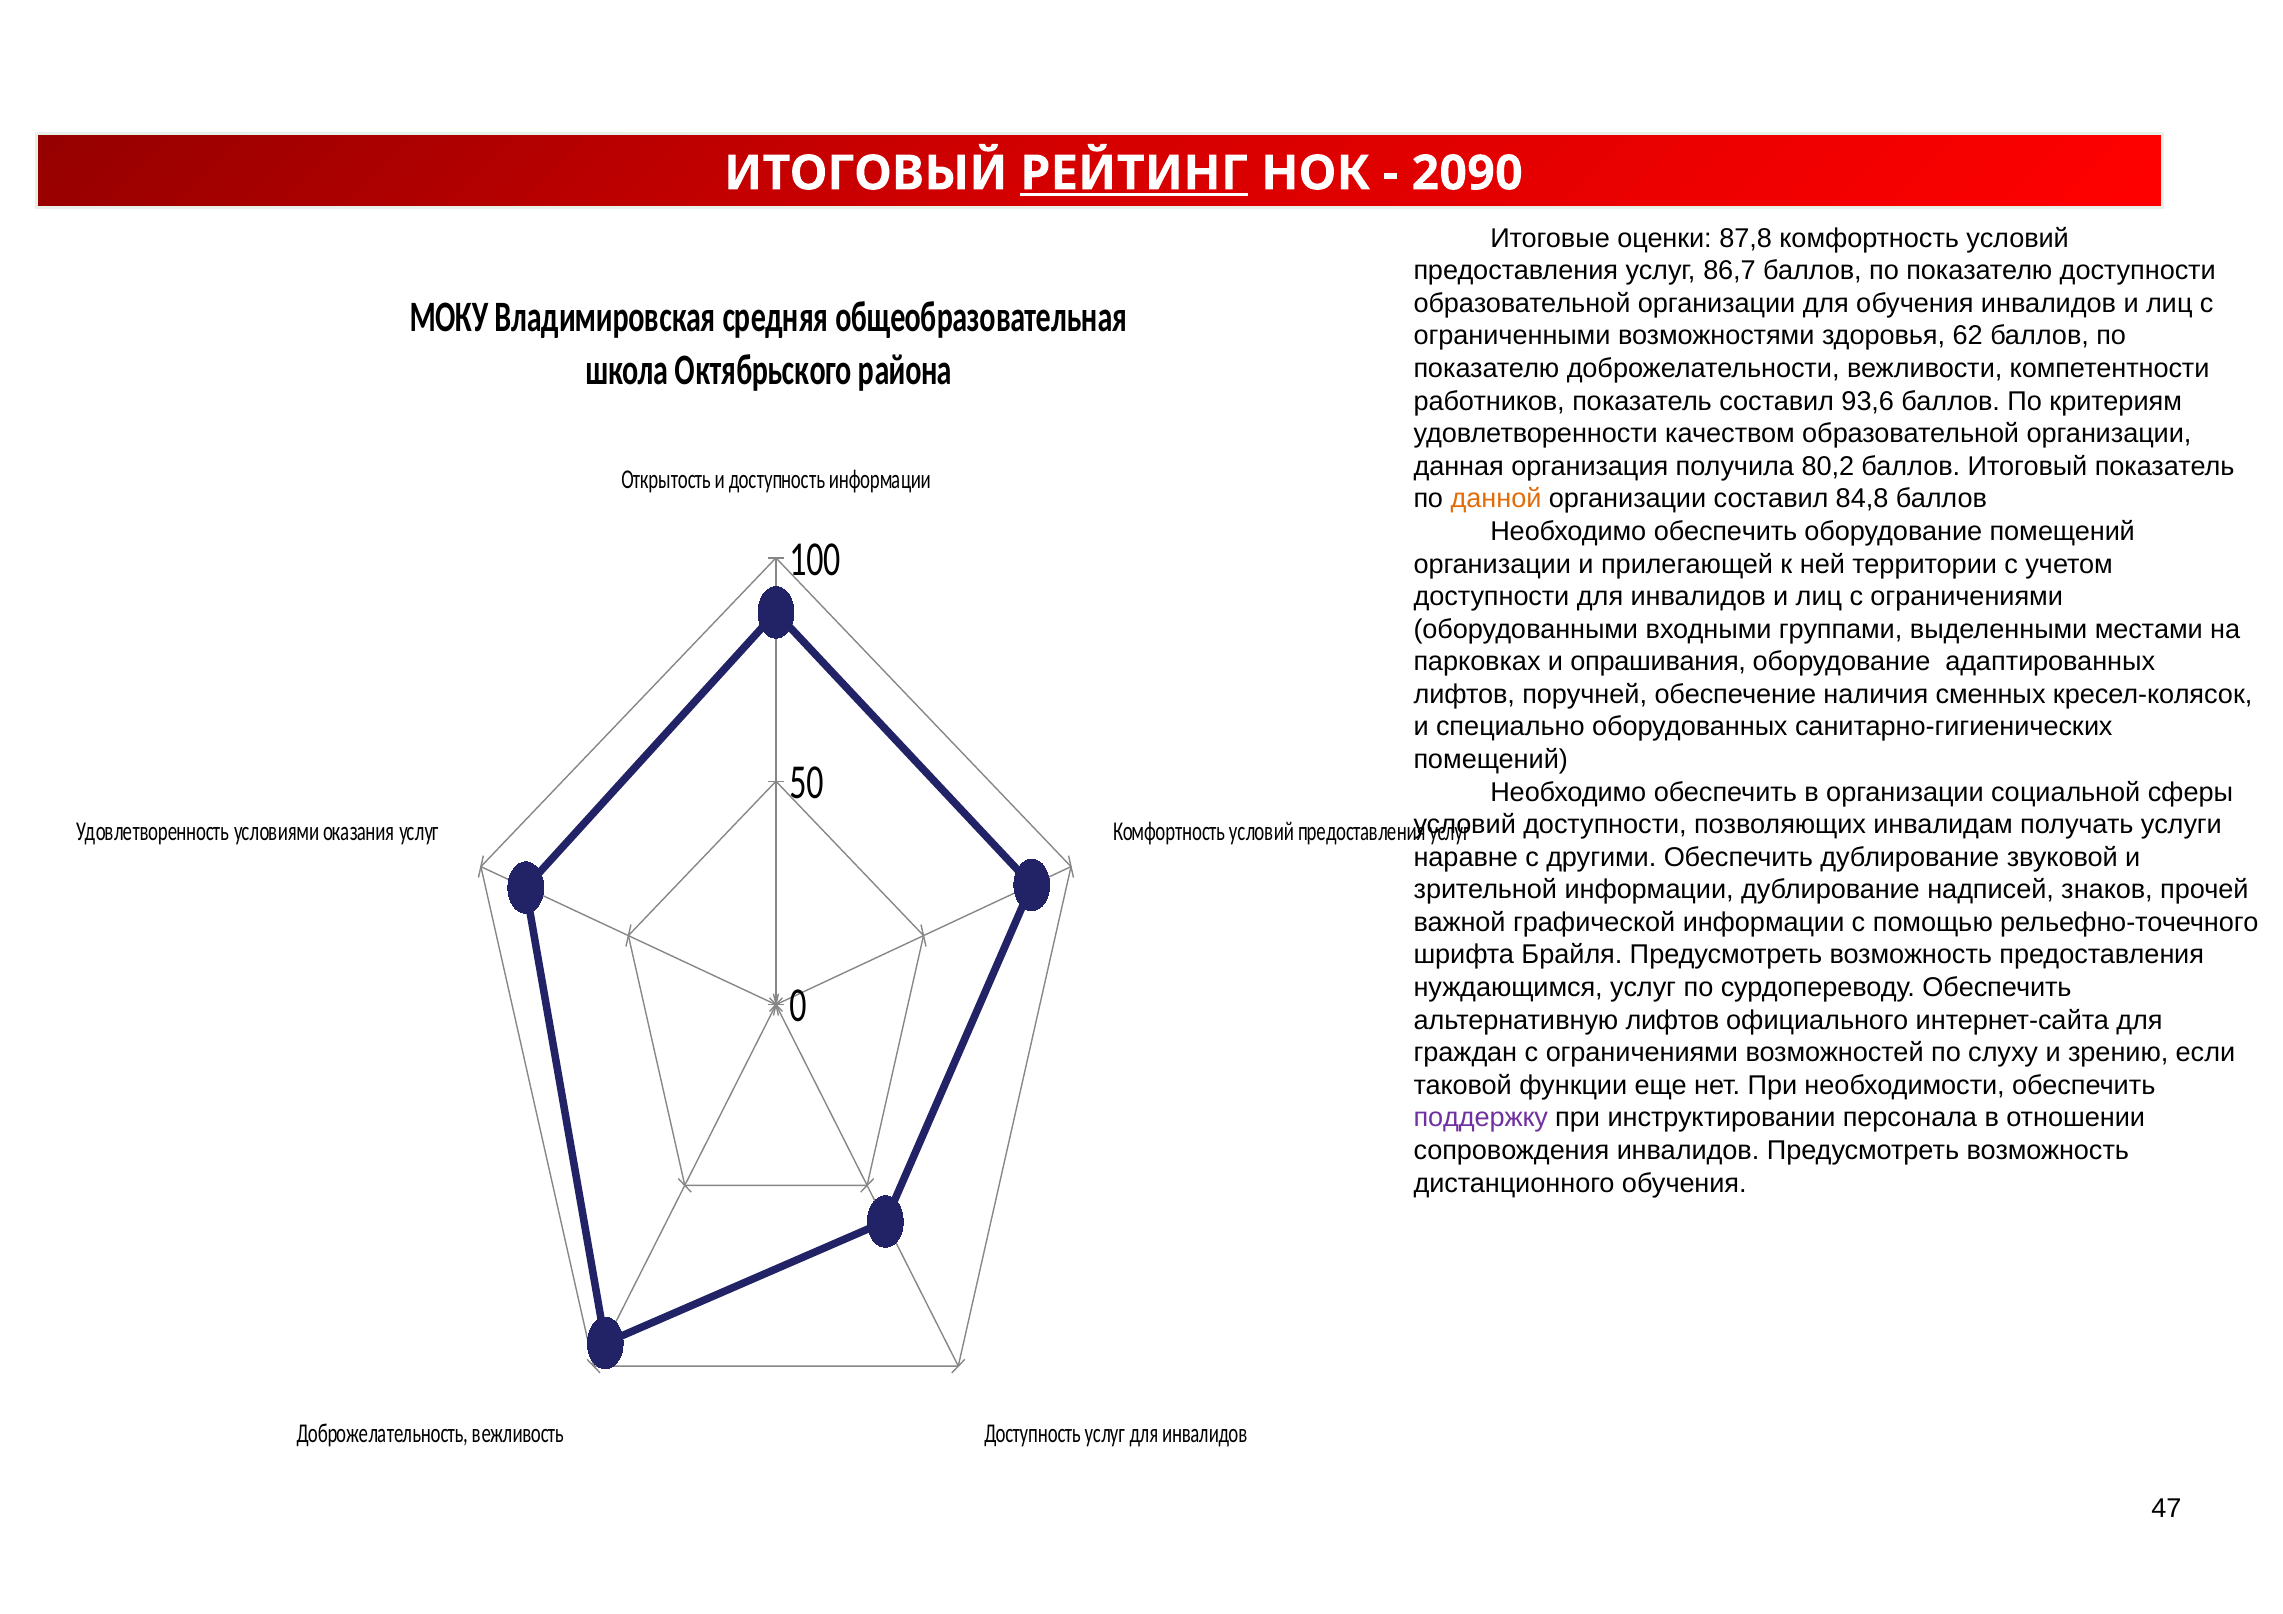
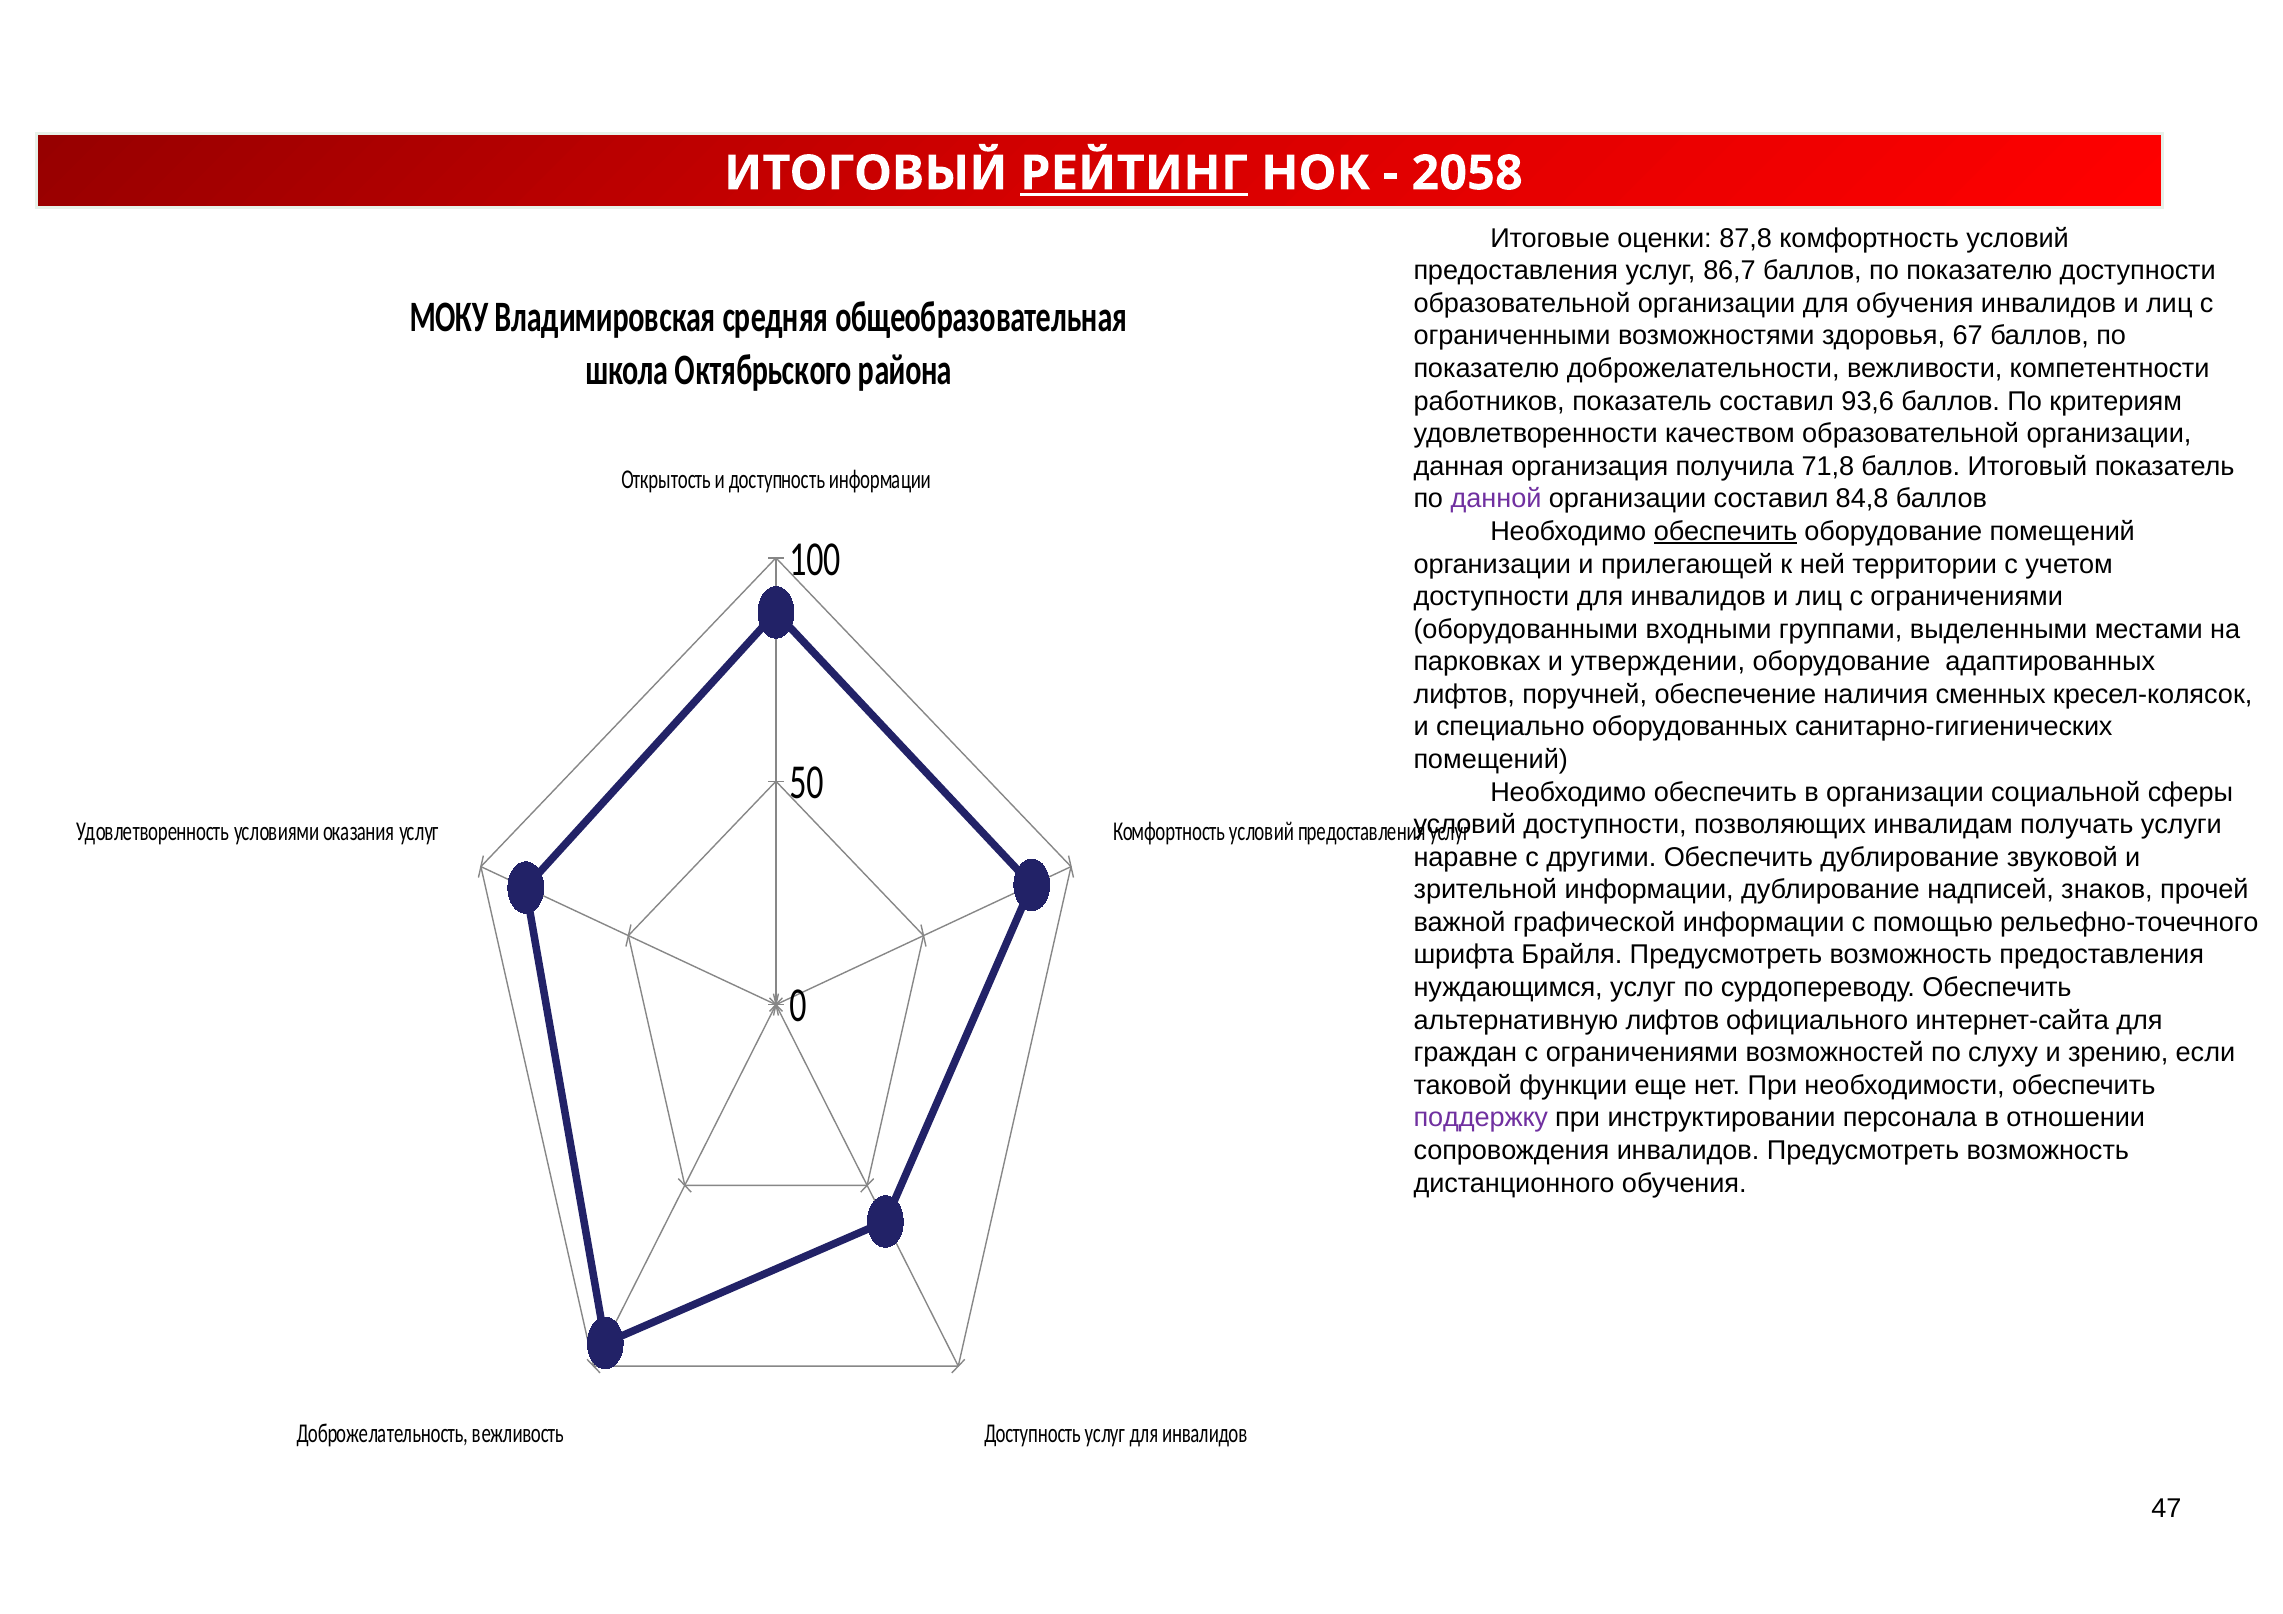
2090: 2090 -> 2058 (1467, 173)
62: 62 -> 67 (1968, 336)
80,2: 80,2 -> 71,8 (1828, 466)
данной colour: orange -> purple (1496, 499)
обеспечить underline: none -> present (1726, 532)
опрашивания: опрашивания -> утверждении (1658, 662)
